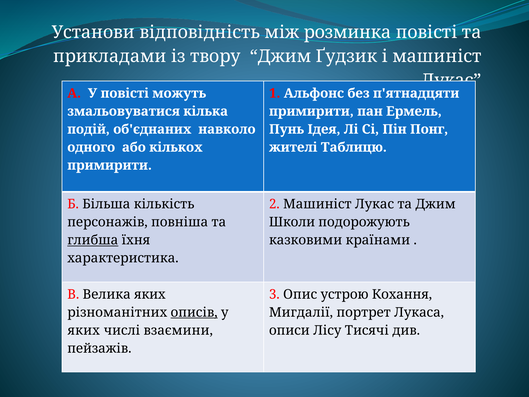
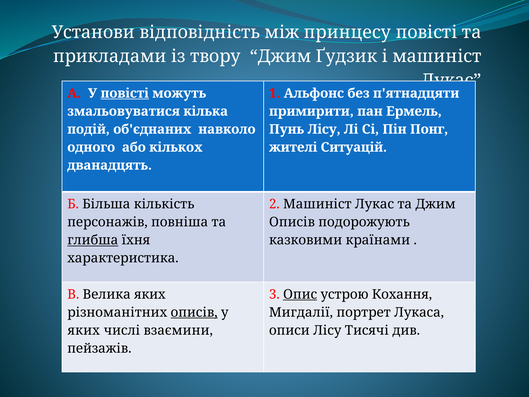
розминка: розминка -> принцесу (347, 32)
повісті underline: none -> present (125, 93)
Пунь Ідея: Ідея -> Лісу (324, 129)
Таблицю: Таблицю -> Ситуацій (354, 147)
примирити: примирити -> дванадцять (110, 165)
Школи: Школи -> Описів (292, 222)
Опис underline: none -> present (300, 294)
